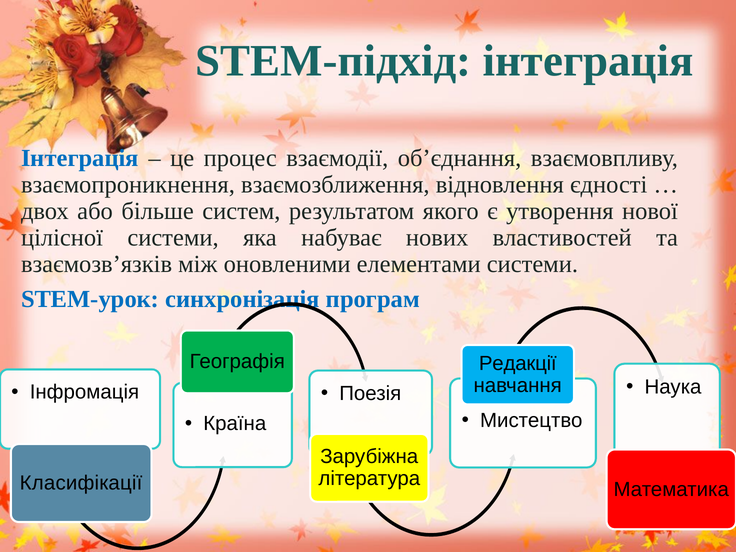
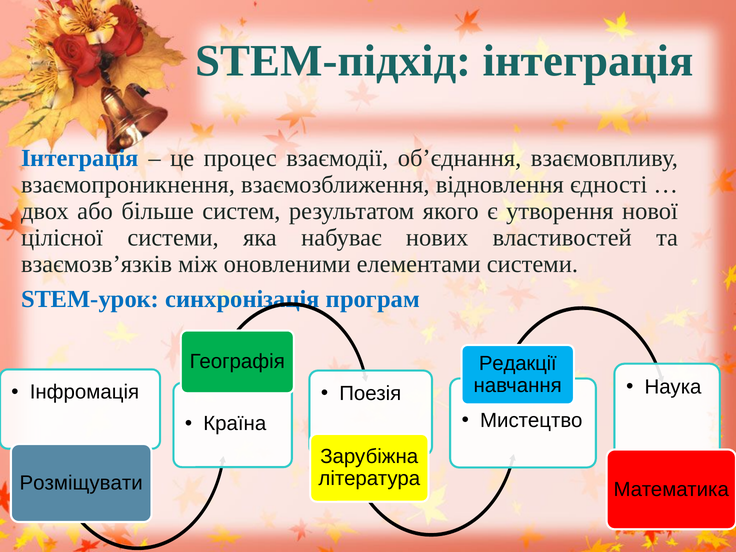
Класифікації: Класифікації -> Розміщувати (81, 483)
